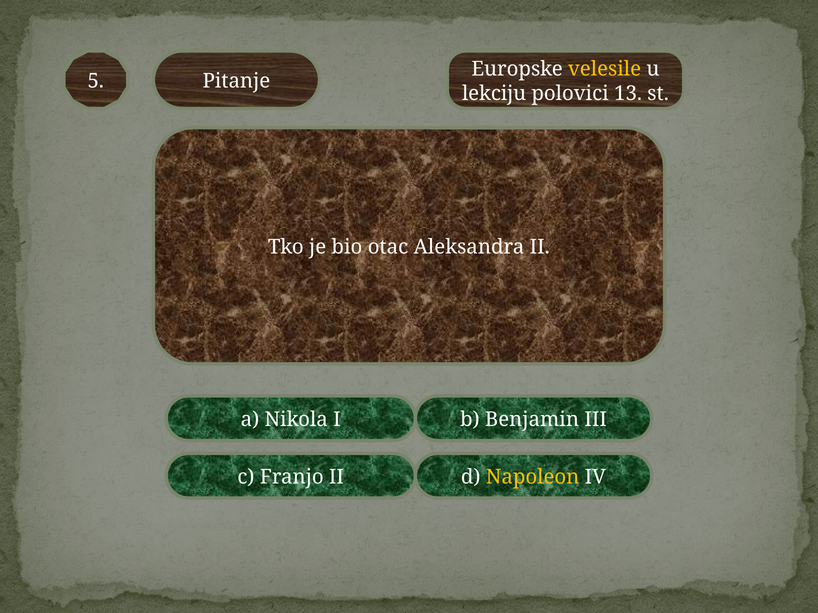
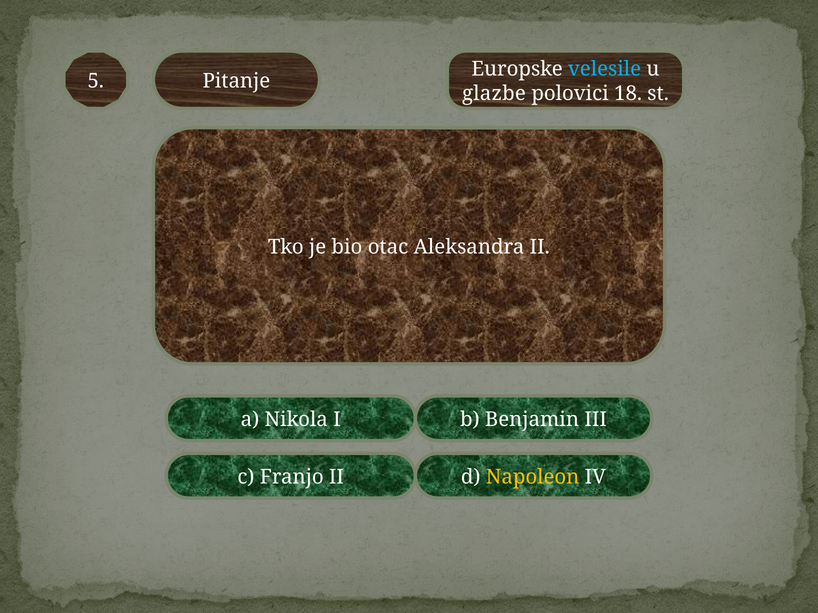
velesile colour: yellow -> light blue (605, 69)
lekciju: lekciju -> glazbe (494, 94)
13: 13 -> 18 (628, 94)
